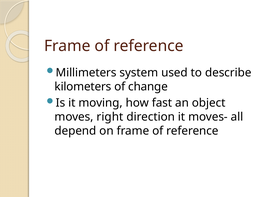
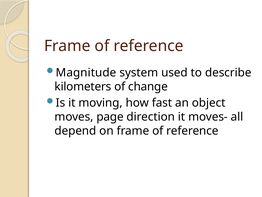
Millimeters: Millimeters -> Magnitude (86, 72)
right: right -> page (110, 117)
